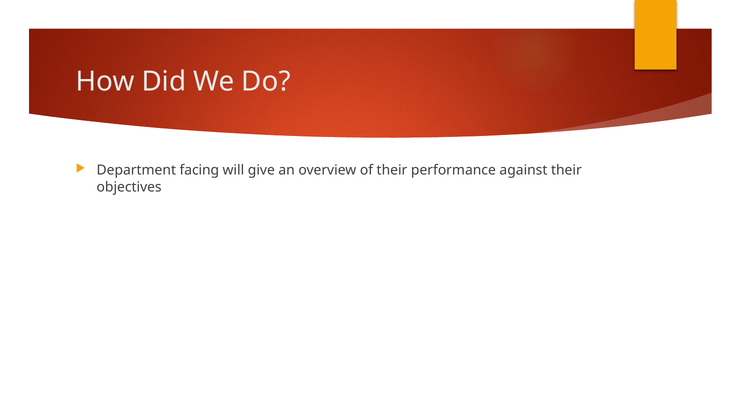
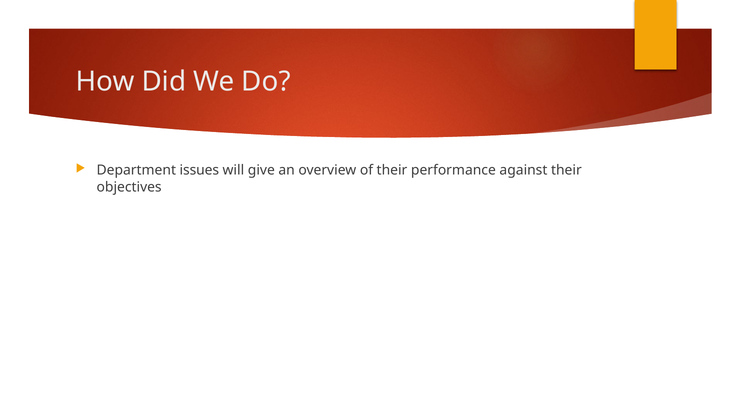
facing: facing -> issues (199, 170)
